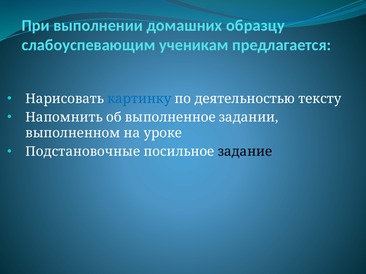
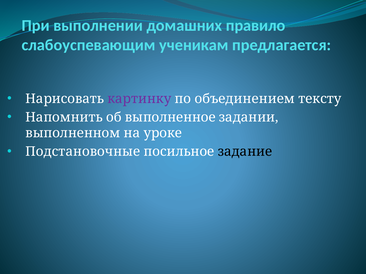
образцу: образцу -> правило (256, 25)
картинку colour: blue -> purple (139, 99)
деятельностью: деятельностью -> объединением (245, 99)
